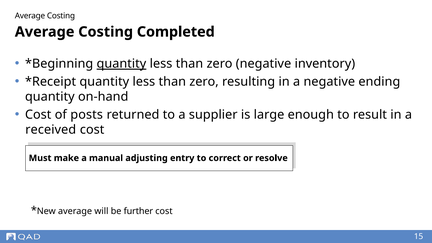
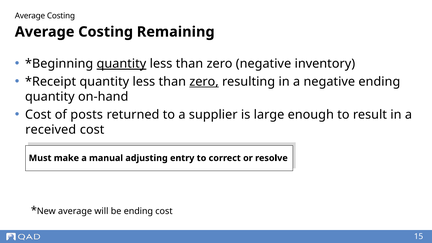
Completed: Completed -> Remaining (176, 32)
zero underline: none -> present (204, 82)
be further: further -> ending (138, 211)
